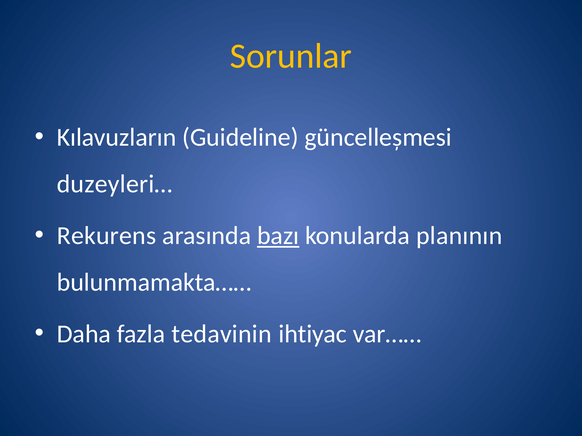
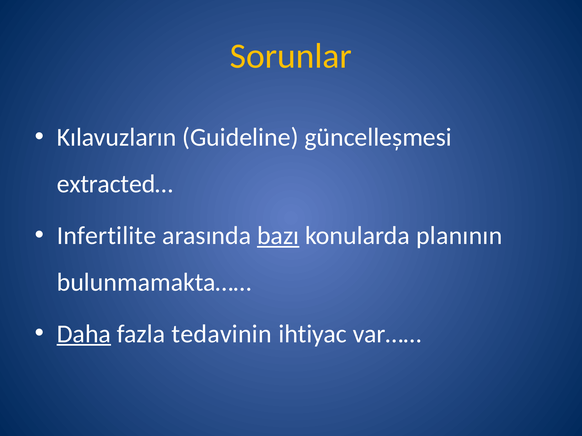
duzeyleri…: duzeyleri… -> extracted… (115, 184)
Rekurens: Rekurens -> Infertilite (107, 236)
Daha underline: none -> present (84, 334)
